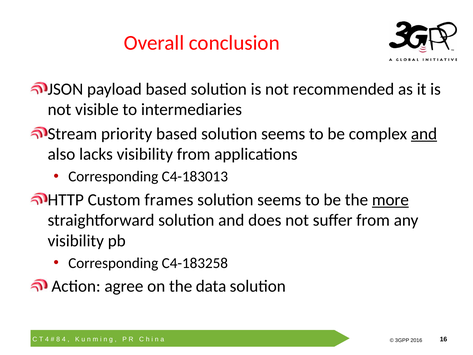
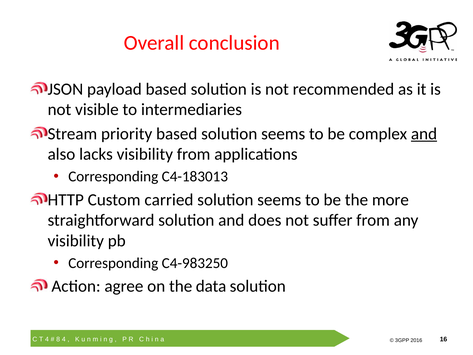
frames: frames -> carried (169, 200)
more underline: present -> none (390, 200)
C4-183258: C4-183258 -> C4-983250 (195, 263)
